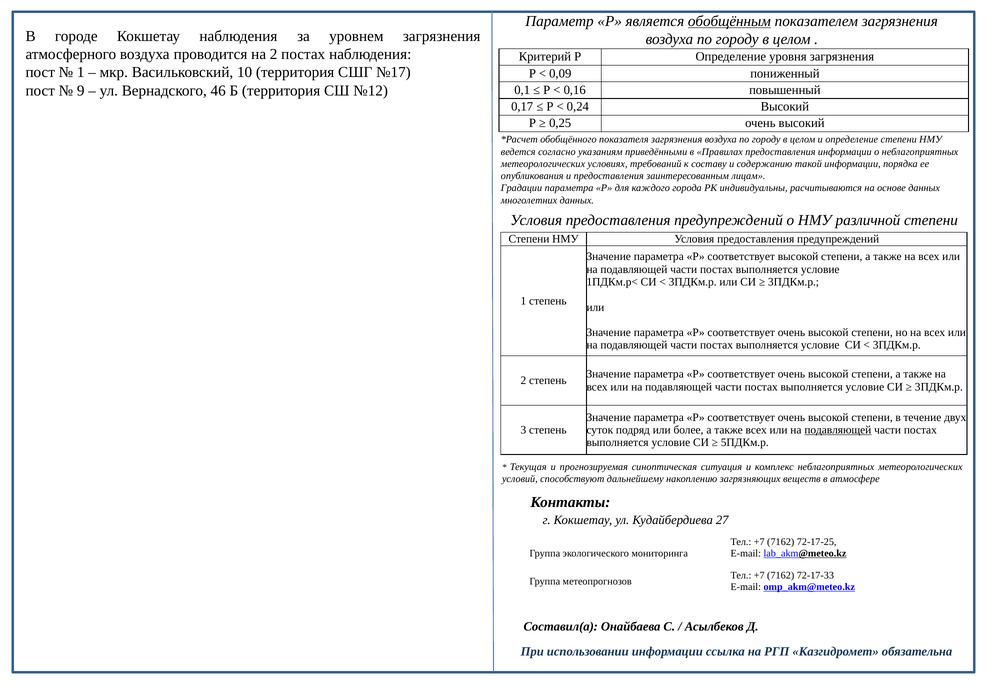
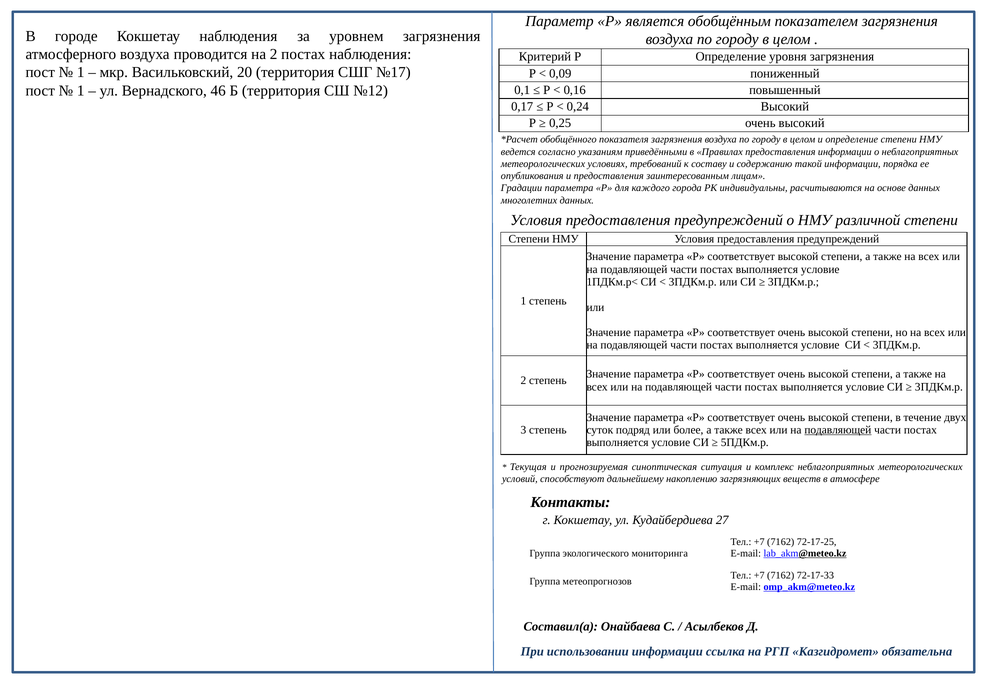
обобщённым underline: present -> none (729, 21)
10: 10 -> 20 (245, 72)
9: 9 -> 1 (81, 91)
